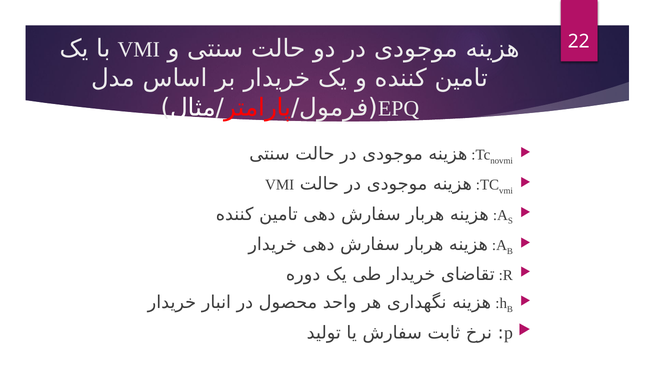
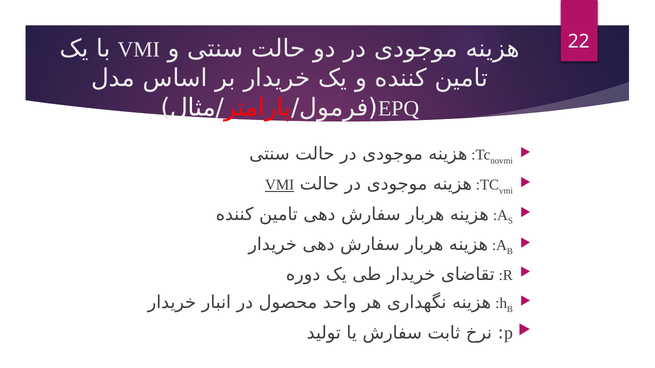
VMI underline: none -> present (280, 185)
